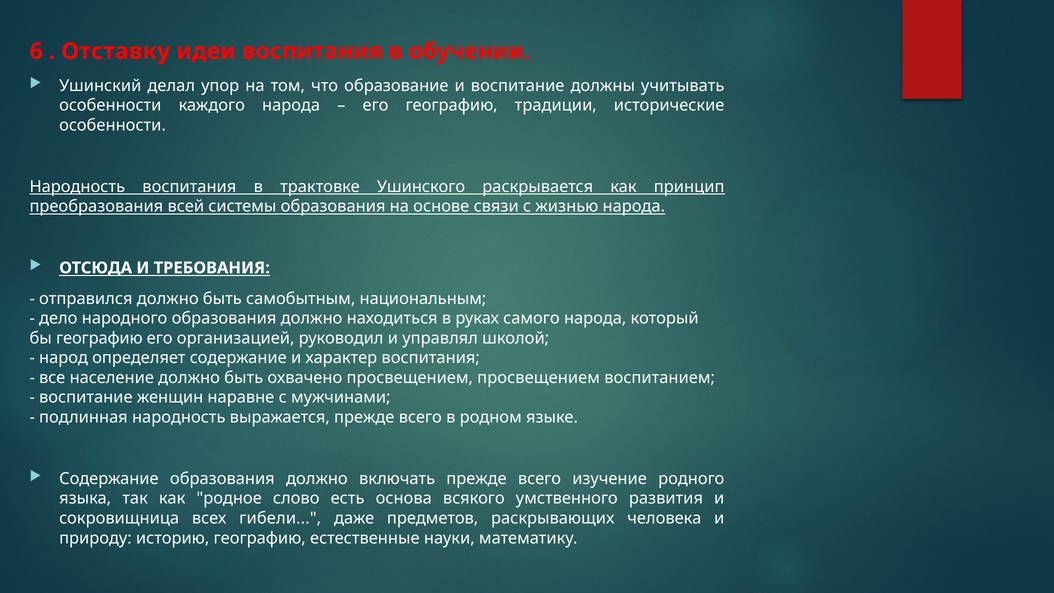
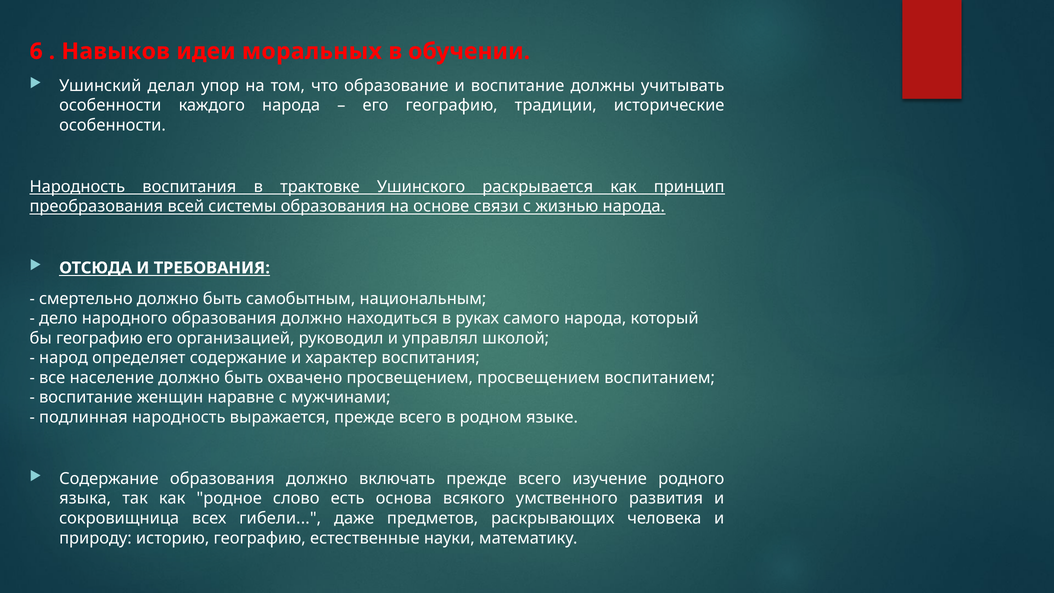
Отставку: Отставку -> Навыков (116, 51)
идеи воспитания: воспитания -> моральных (312, 51)
отправился: отправился -> смертельно (86, 299)
